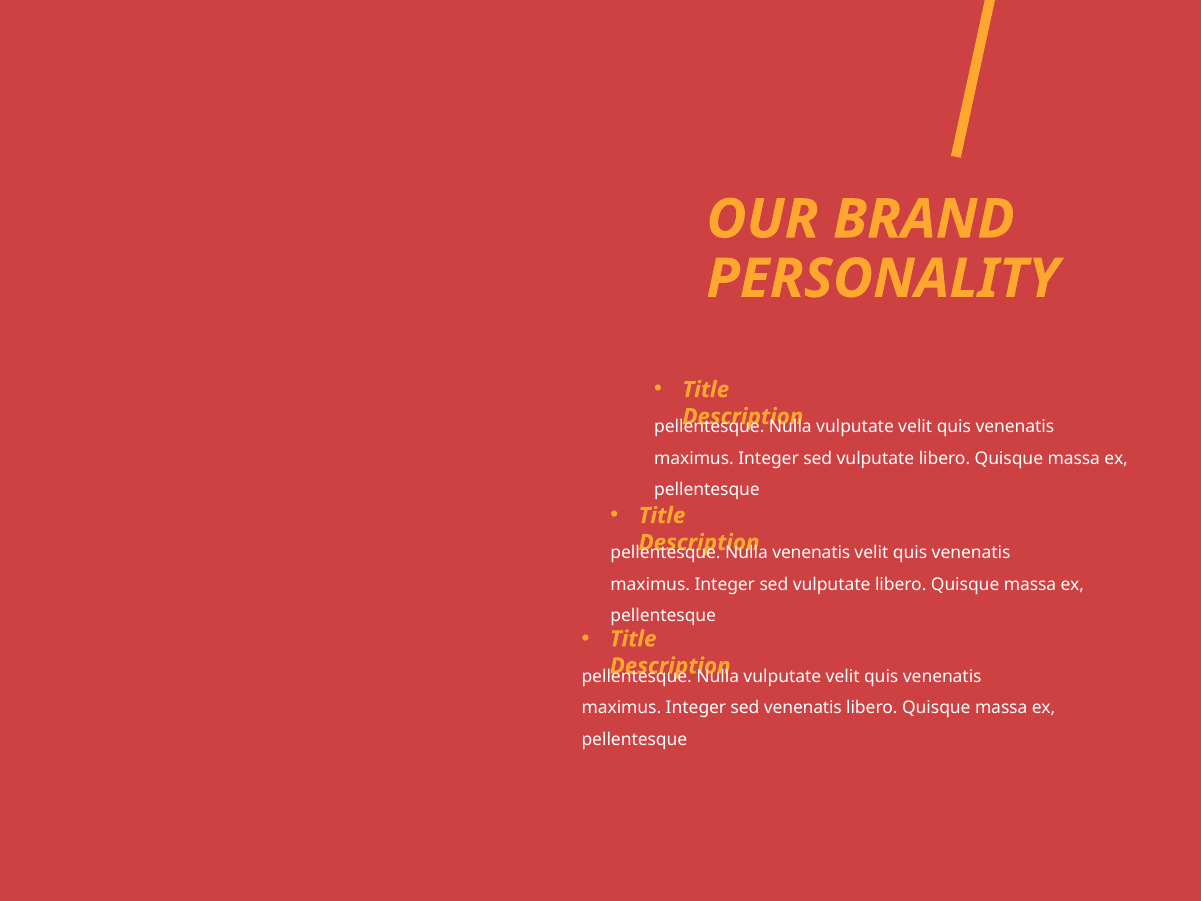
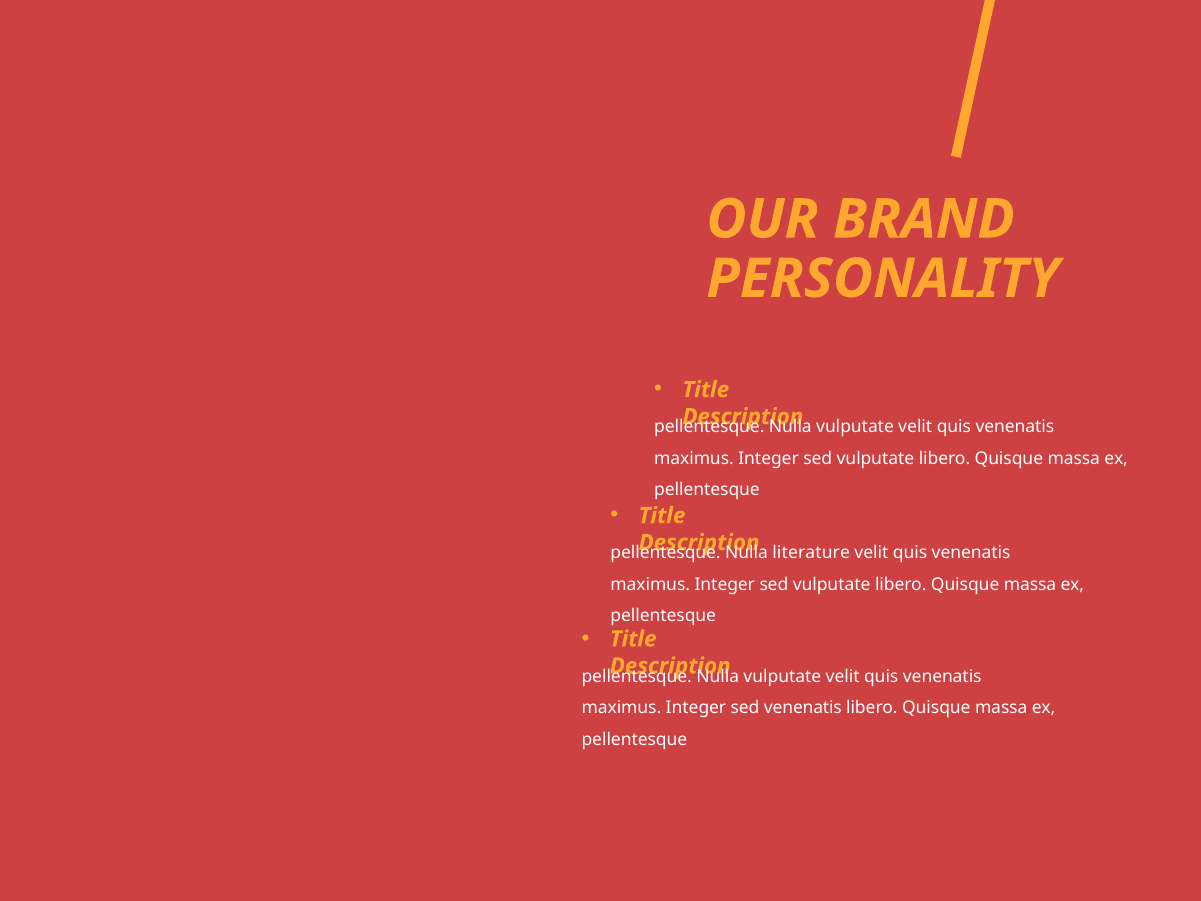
venenatis: venenatis -> literature (811, 553)
